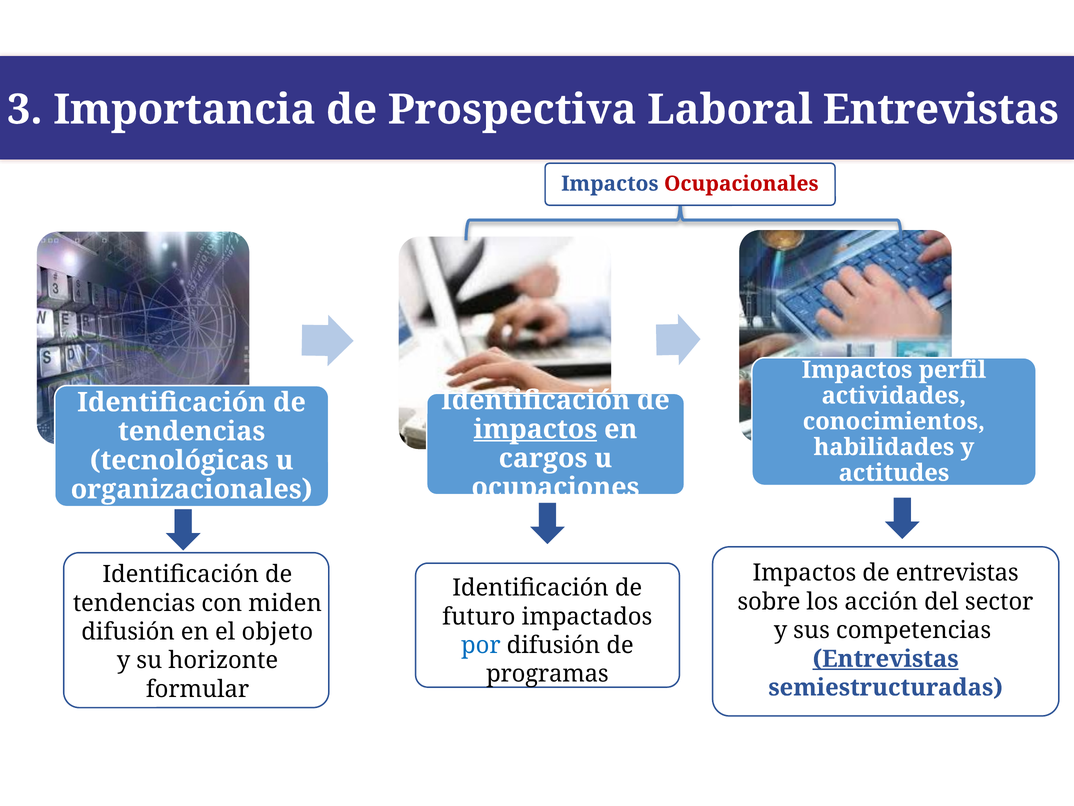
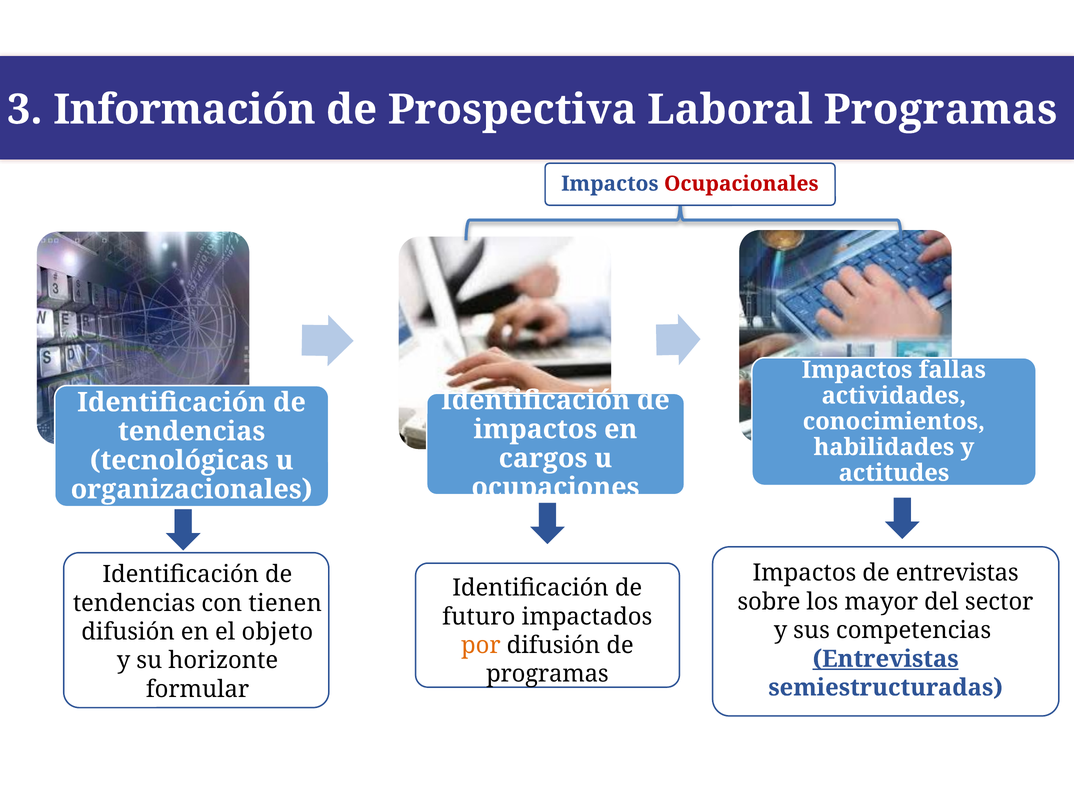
Importancia: Importancia -> Información (185, 110)
Laboral Entrevistas: Entrevistas -> Programas (940, 110)
perfil: perfil -> fallas (952, 370)
impactos underline: present -> none (535, 429)
acción: acción -> mayor (881, 601)
miden: miden -> tienen (285, 603)
por colour: blue -> orange (481, 645)
